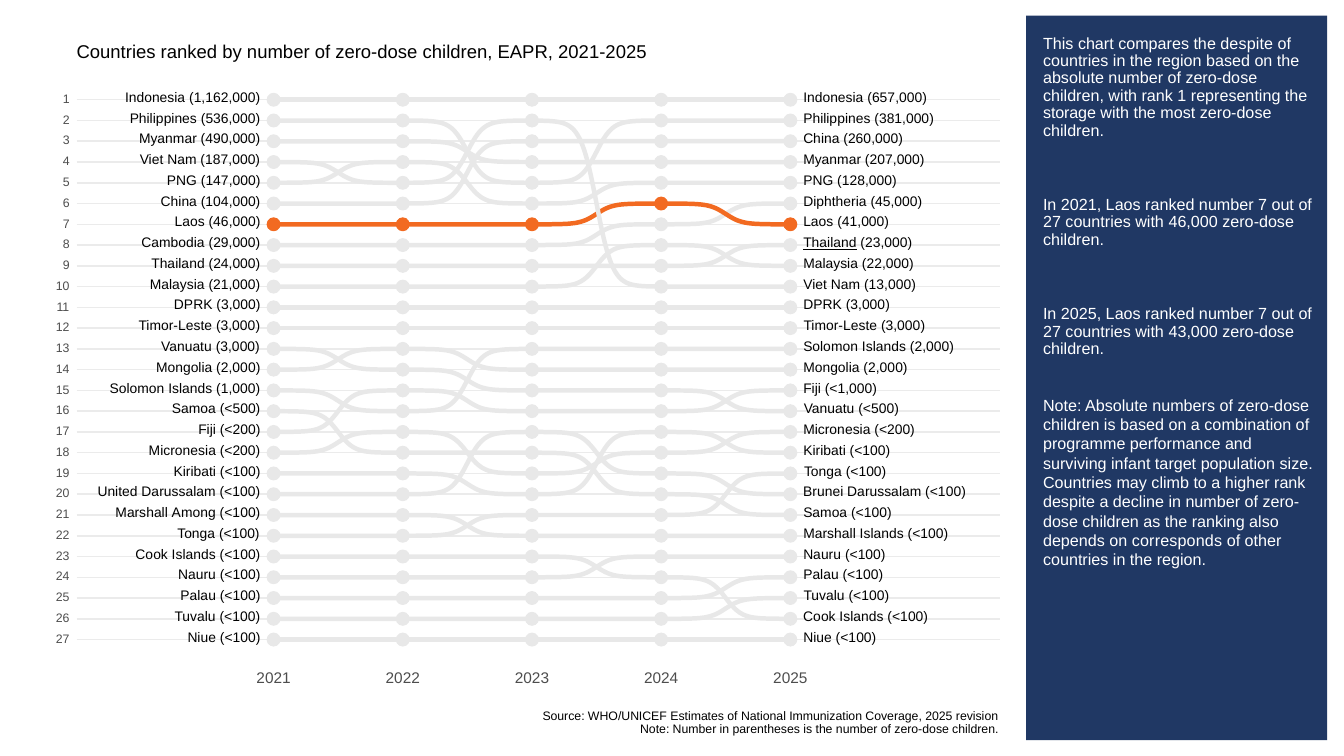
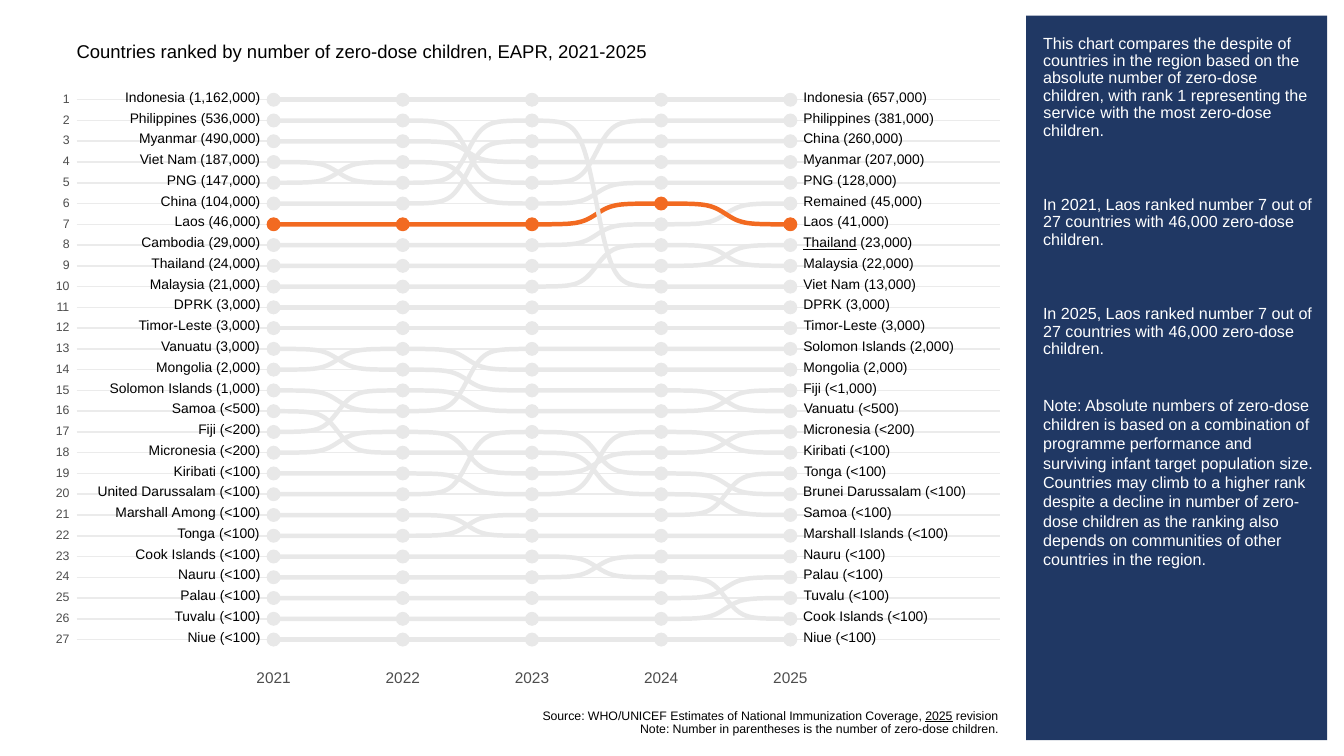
storage: storage -> service (1069, 113)
Diphtheria: Diphtheria -> Remained (835, 202)
43,000: 43,000 -> 46,000 (1193, 332)
corresponds: corresponds -> communities (1177, 541)
2025 underline: none -> present (939, 716)
